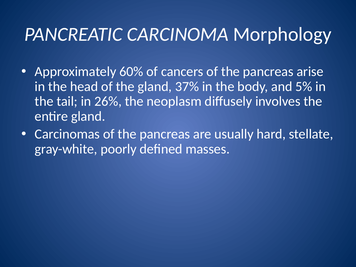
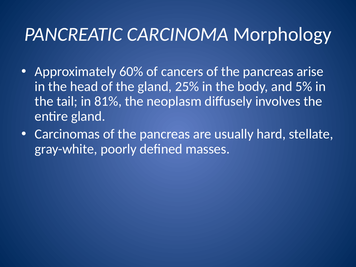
37%: 37% -> 25% (187, 86)
26%: 26% -> 81% (108, 101)
